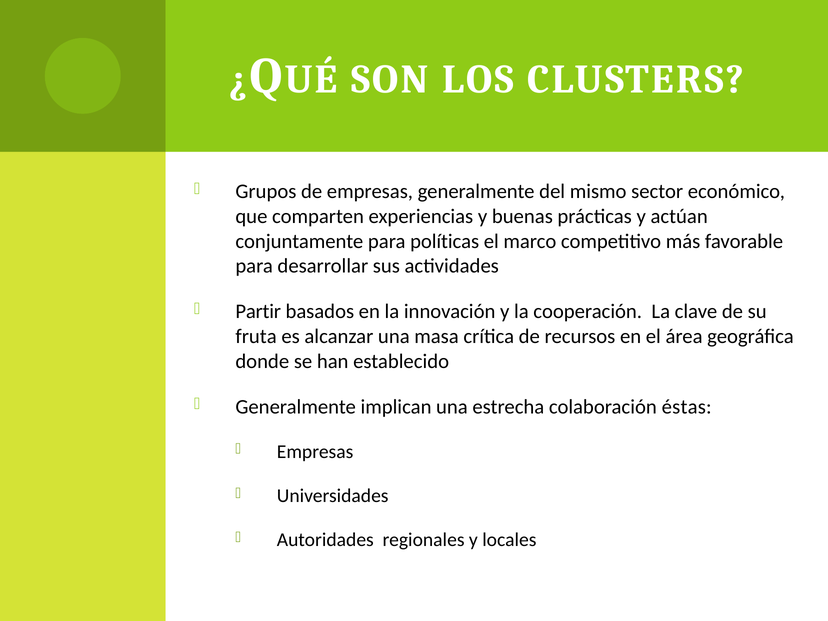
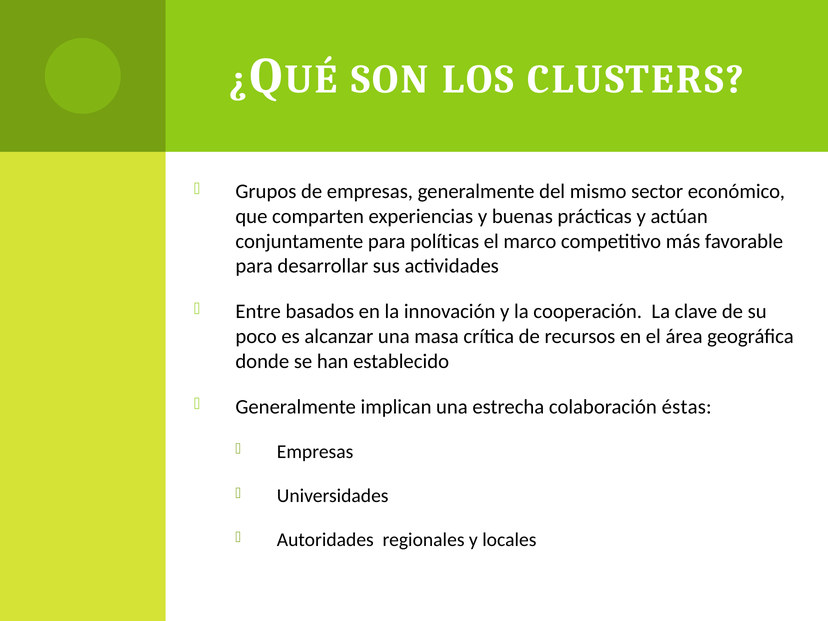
Partir: Partir -> Entre (258, 312)
fruta: fruta -> poco (256, 336)
